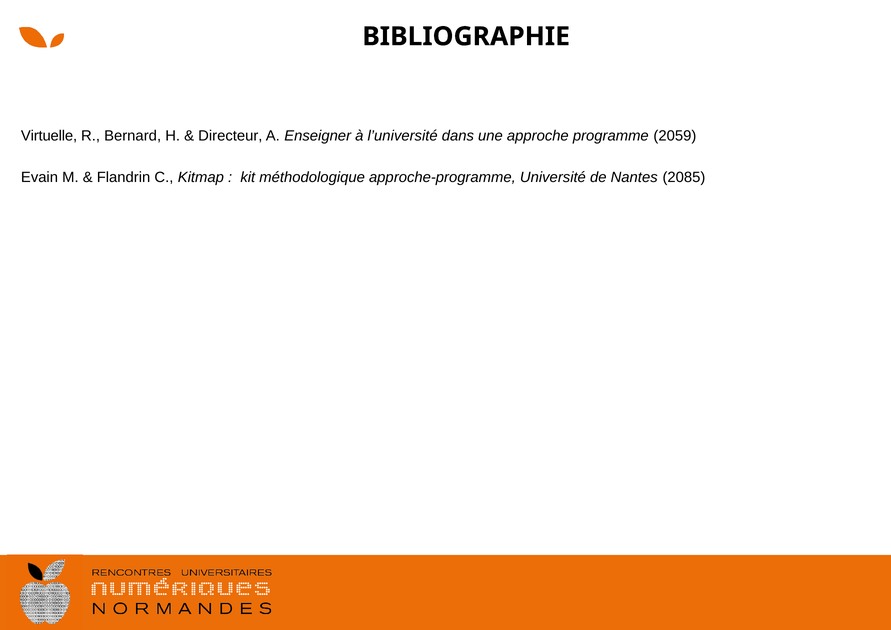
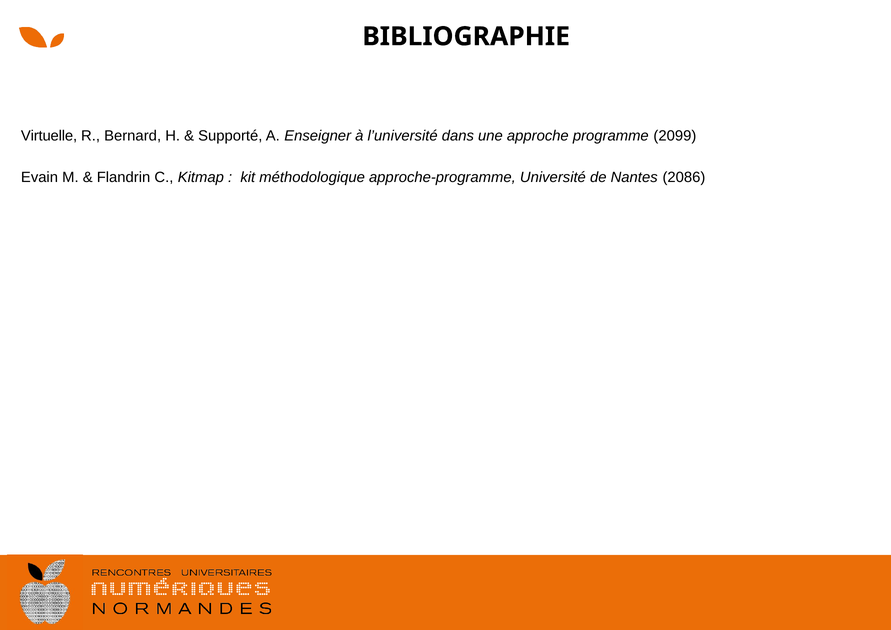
Directeur: Directeur -> Supporté (230, 136)
2059: 2059 -> 2099 (675, 136)
2085: 2085 -> 2086 (684, 177)
